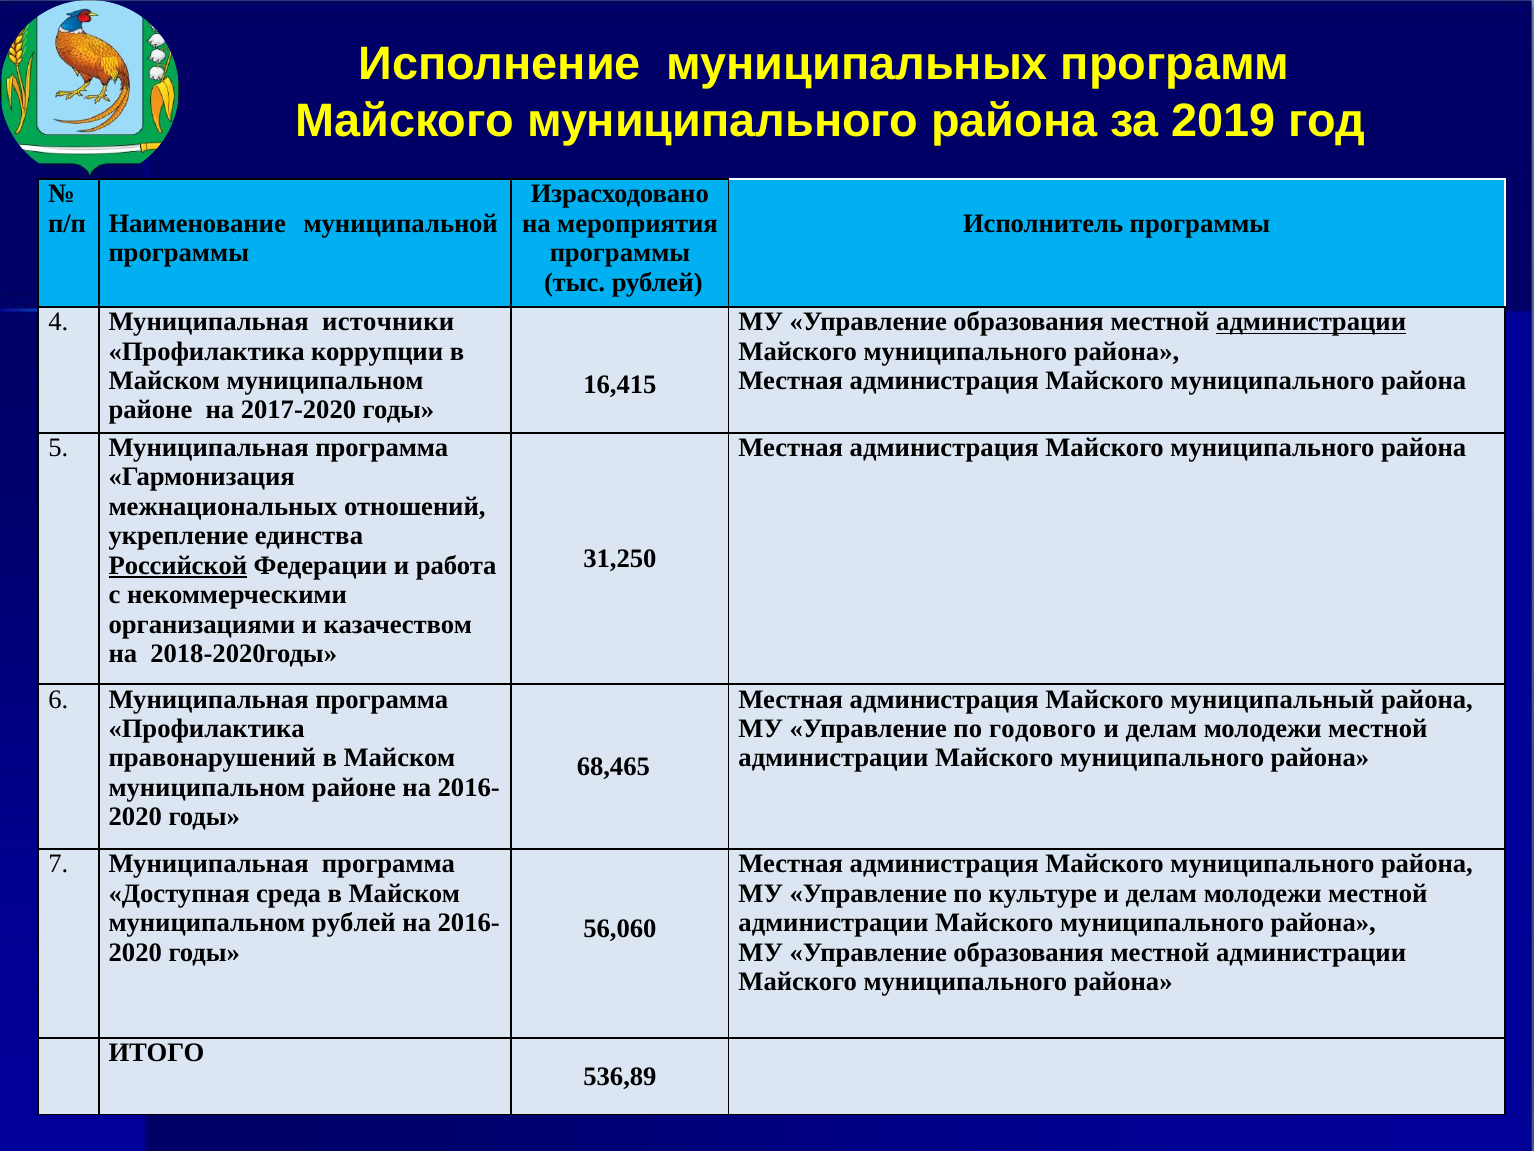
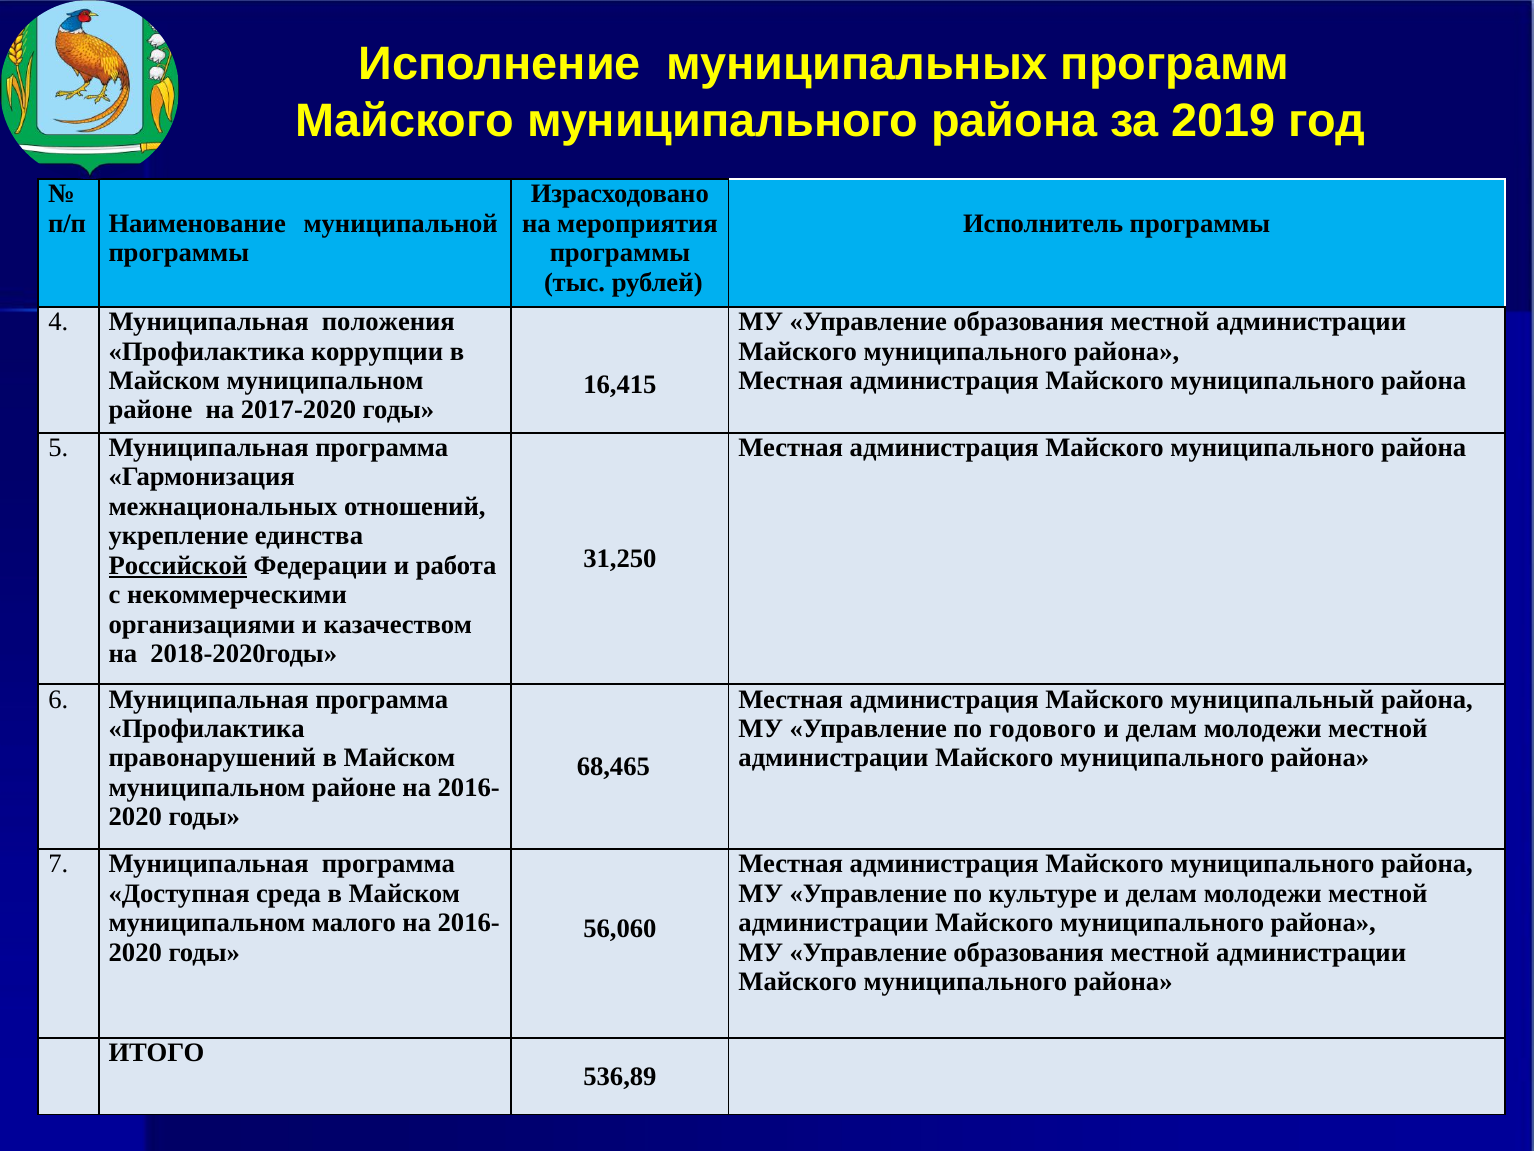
источники: источники -> положения (388, 322)
администрации underline: present -> none (1311, 322)
муниципальном рублей: рублей -> малого (354, 922)
